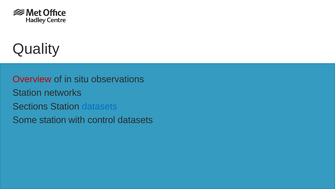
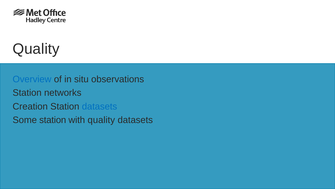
Overview colour: red -> blue (32, 79)
Sections: Sections -> Creation (30, 106)
with control: control -> quality (101, 120)
